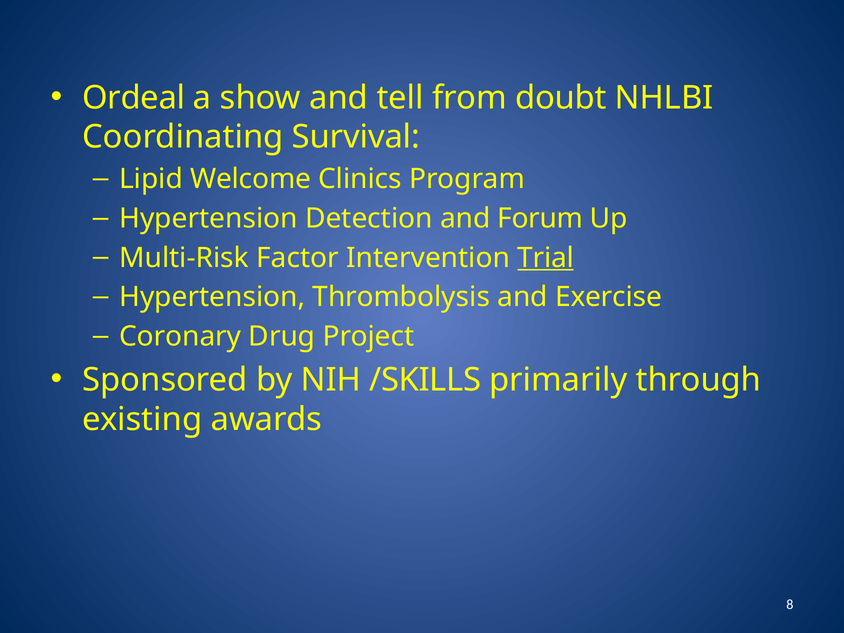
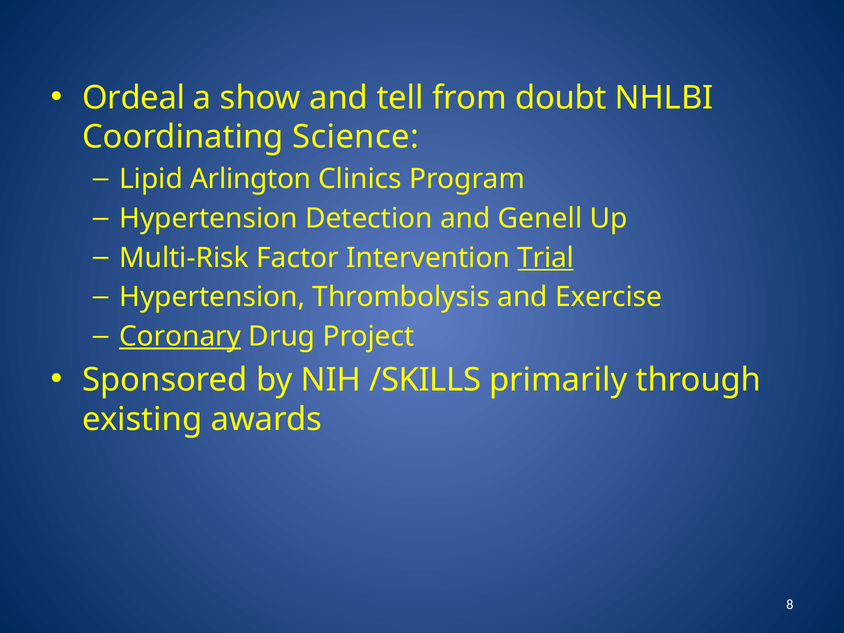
Survival: Survival -> Science (356, 137)
Welcome: Welcome -> Arlington (251, 179)
Forum: Forum -> Genell (540, 218)
Coronary underline: none -> present (180, 336)
